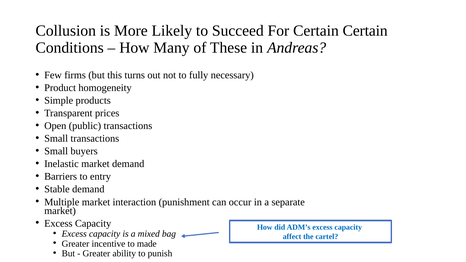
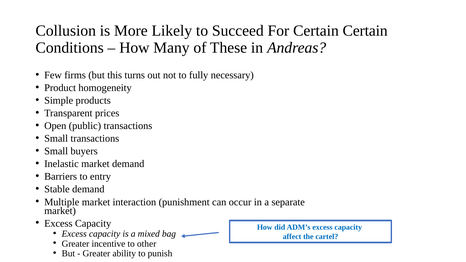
made: made -> other (147, 244)
